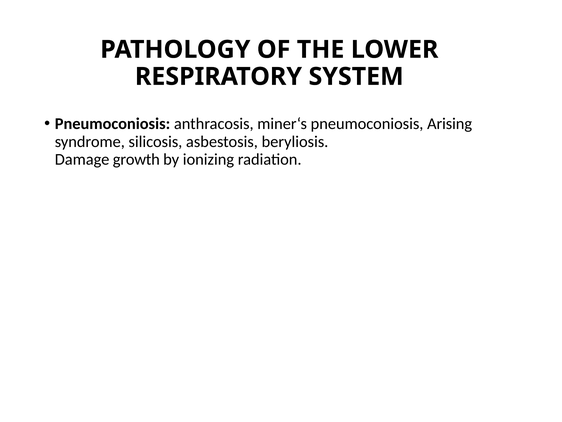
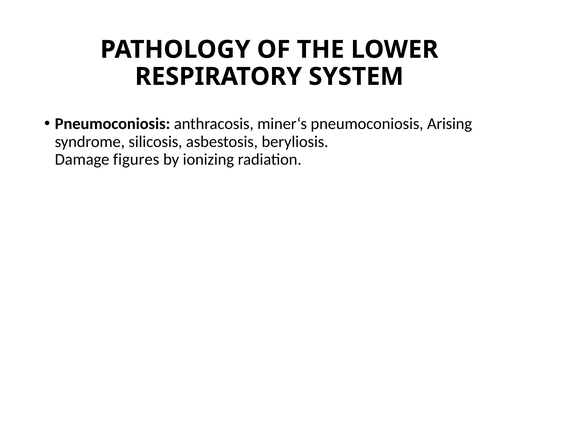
growth: growth -> figures (136, 159)
